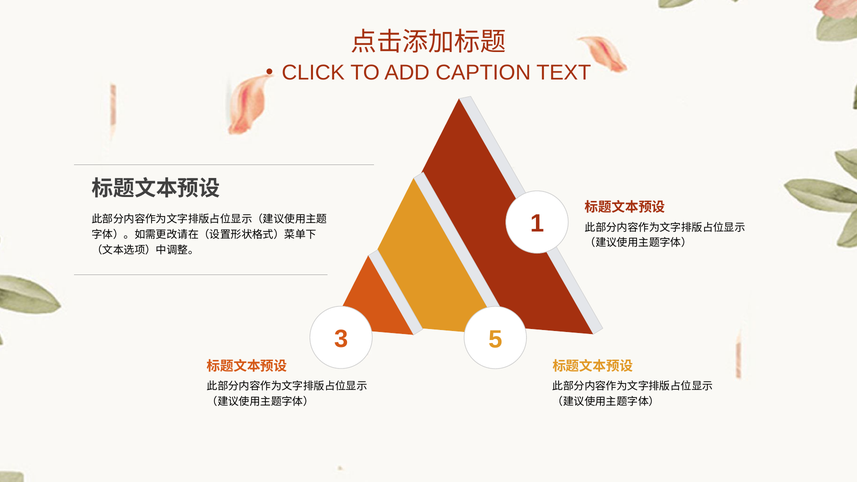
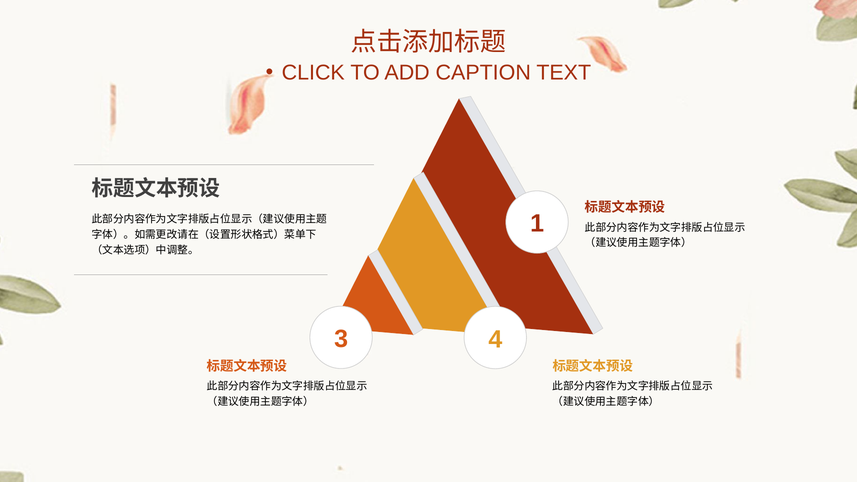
5: 5 -> 4 (495, 339)
